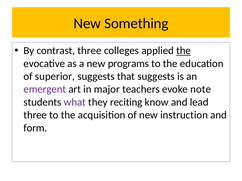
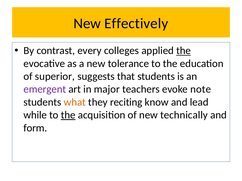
Something: Something -> Effectively (136, 23)
contrast three: three -> every (89, 51)
programs: programs -> tolerance (128, 64)
that suggests: suggests -> students (156, 77)
what colour: purple -> orange (75, 102)
three: three -> while (35, 115)
the underline: none -> present (68, 115)
instruction: instruction -> technically (184, 115)
